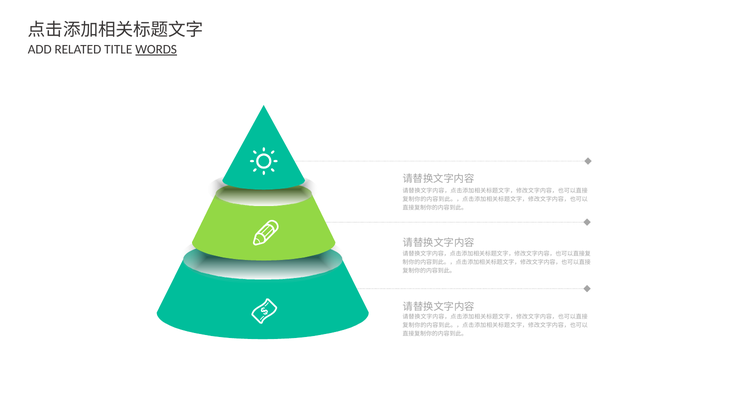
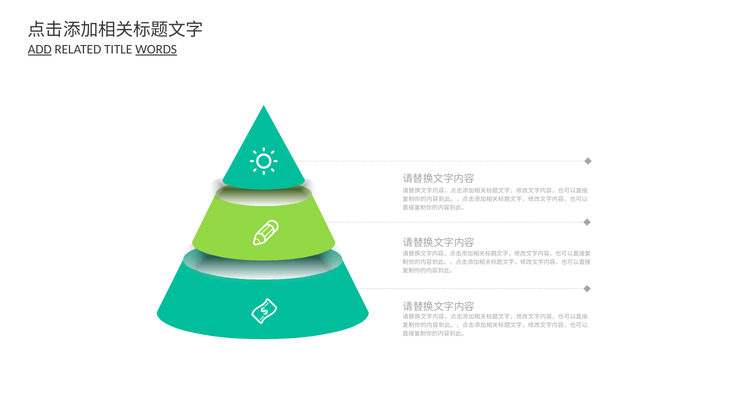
ADD underline: none -> present (40, 49)
